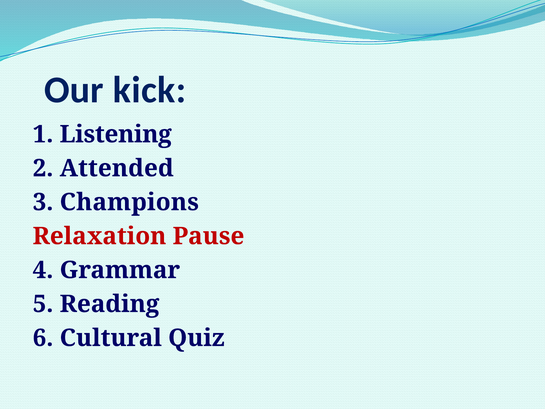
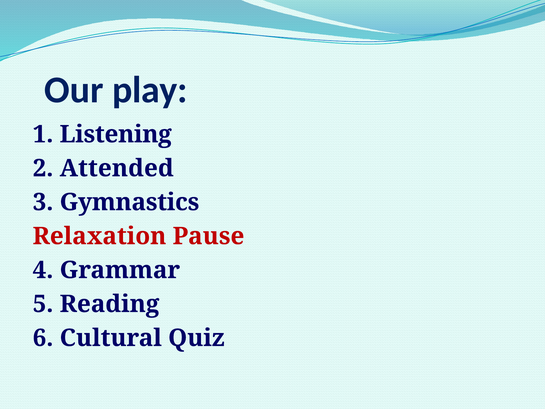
kick: kick -> play (150, 90)
Champions: Champions -> Gymnastics (129, 202)
